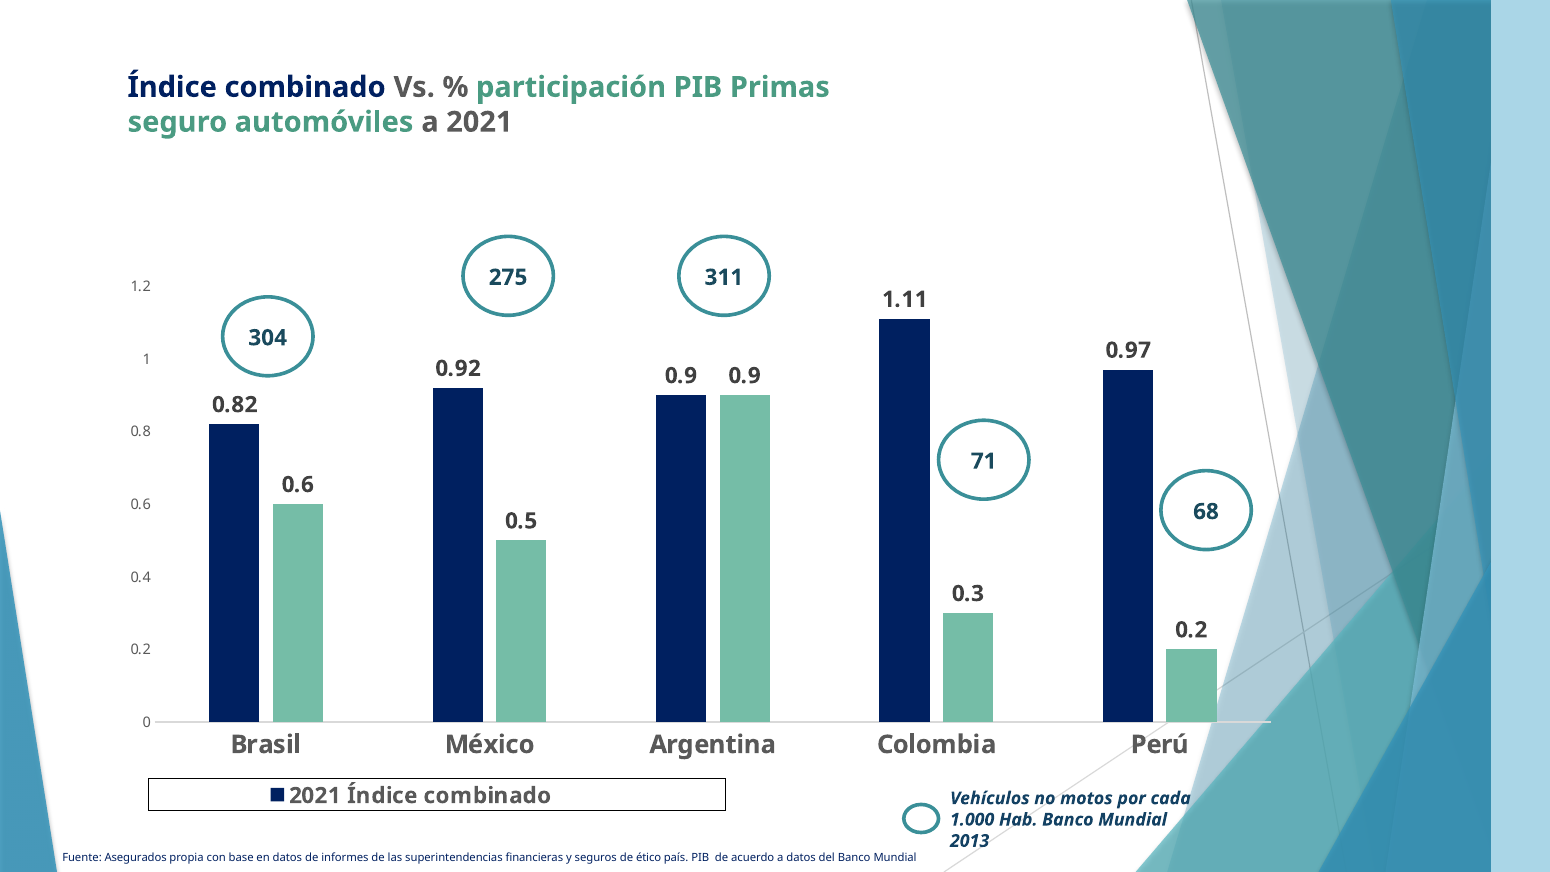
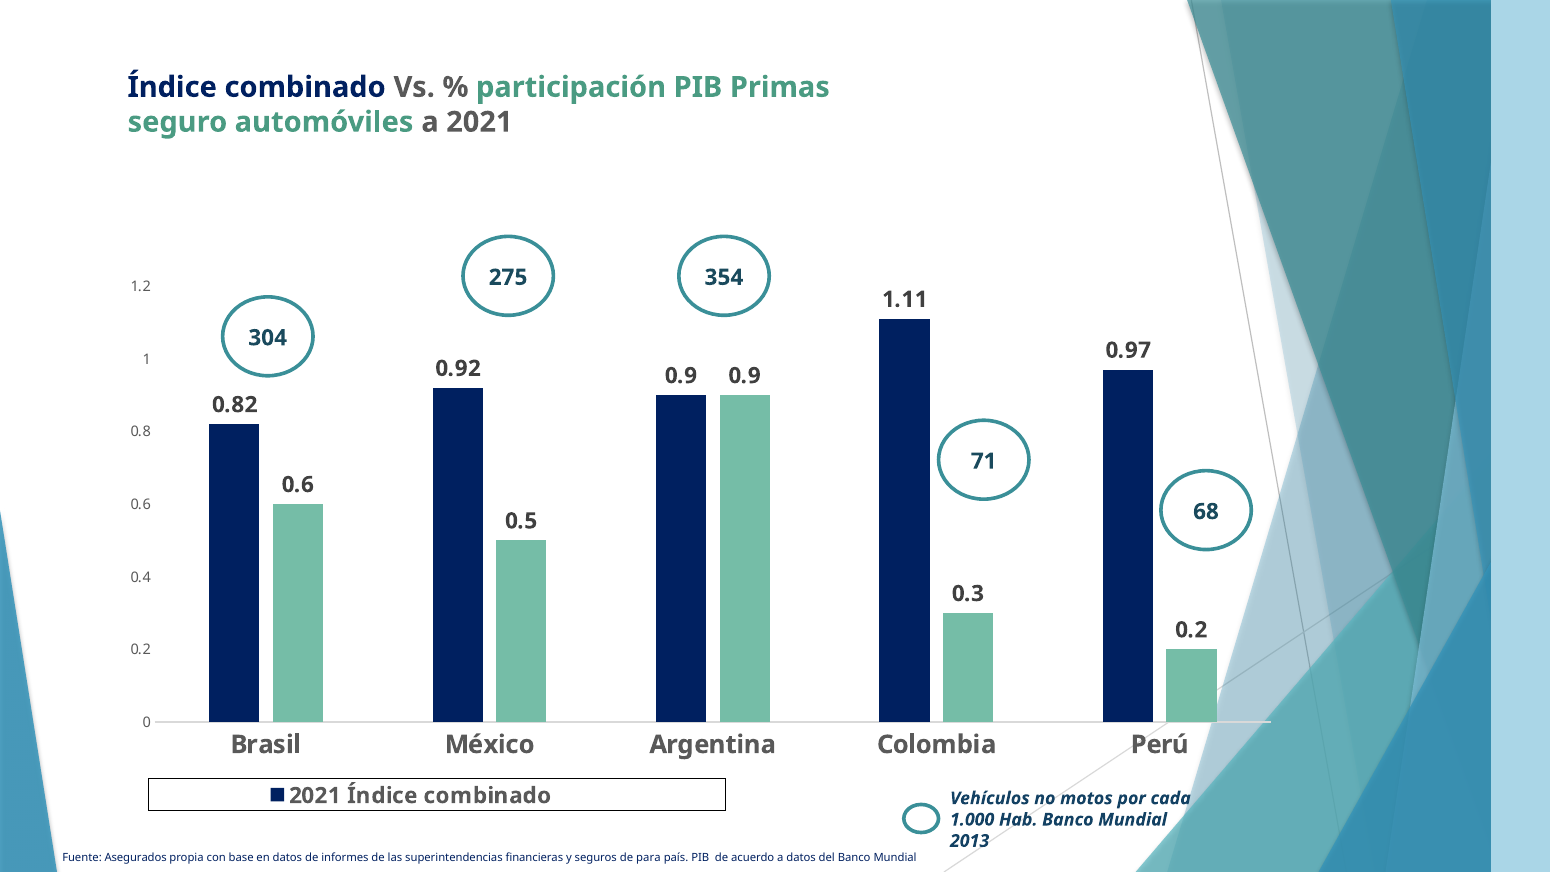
311: 311 -> 354 (724, 277)
ético: ético -> para (648, 857)
